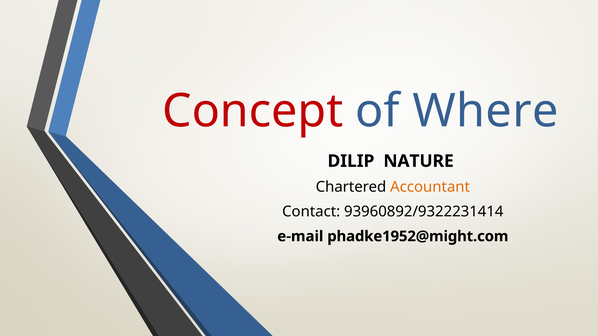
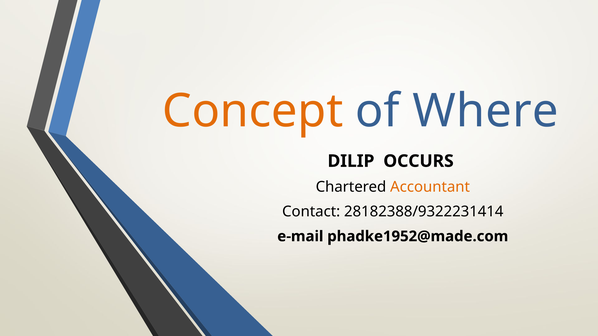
Concept colour: red -> orange (253, 111)
NATURE: NATURE -> OCCURS (419, 161)
93960892/9322231414: 93960892/9322231414 -> 28182388/9322231414 (424, 212)
phadke1952@might.com: phadke1952@might.com -> phadke1952@made.com (418, 237)
